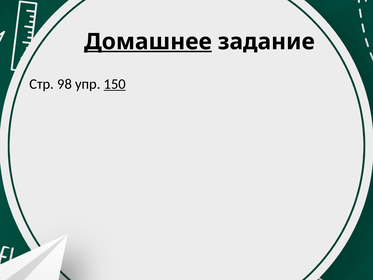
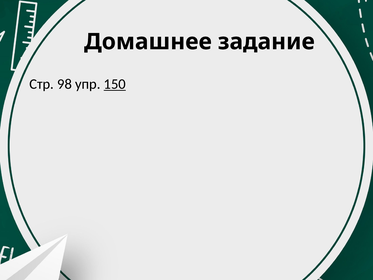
Домашнее underline: present -> none (148, 42)
